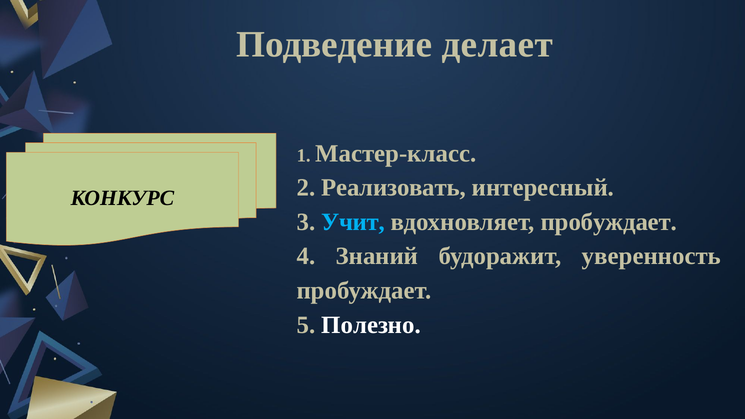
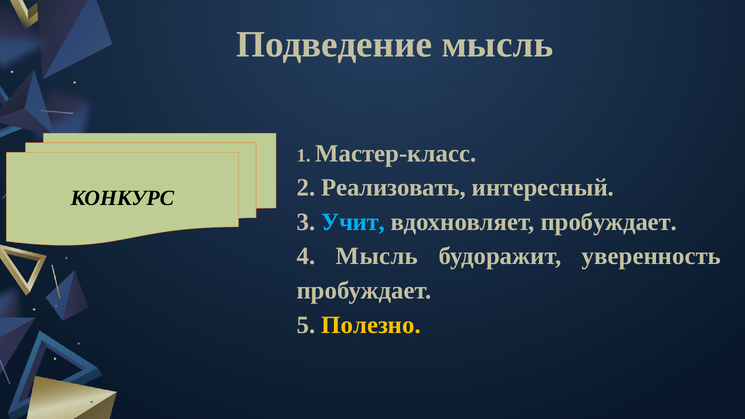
Подведение делает: делает -> мысль (497, 44)
4 Знаний: Знаний -> Мысль (377, 256)
Полезно colour: white -> yellow (371, 325)
